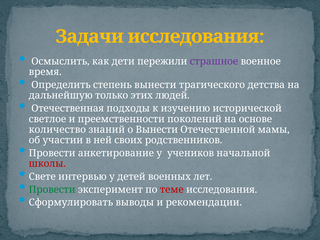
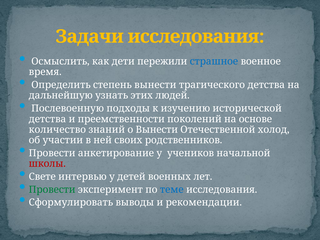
страшное colour: purple -> blue (214, 61)
только: только -> узнать (112, 96)
Отечественная: Отечественная -> Послевоенную (68, 108)
светлое: светлое -> детства (47, 119)
мамы: мамы -> холод (274, 130)
теме colour: red -> blue (172, 190)
